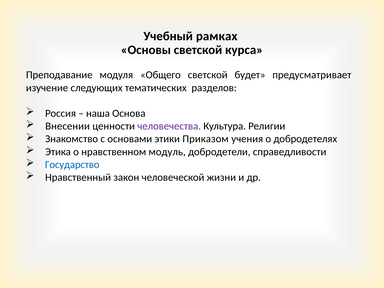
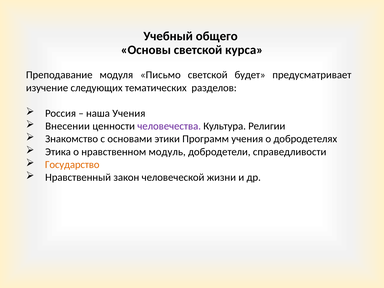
рамках: рамках -> общего (217, 36)
Общего: Общего -> Письмо (160, 75)
наша Основа: Основа -> Учения (129, 113)
Приказом: Приказом -> Программ (206, 139)
Государство colour: blue -> orange (72, 165)
